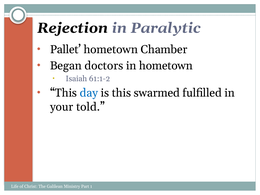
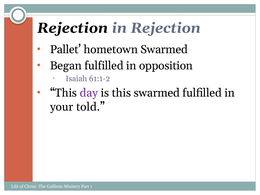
in Paralytic: Paralytic -> Rejection (166, 28)
hometown Chamber: Chamber -> Swarmed (164, 49)
Began doctors: doctors -> fulfilled (104, 66)
in hometown: hometown -> opposition (166, 66)
day colour: blue -> purple (89, 93)
